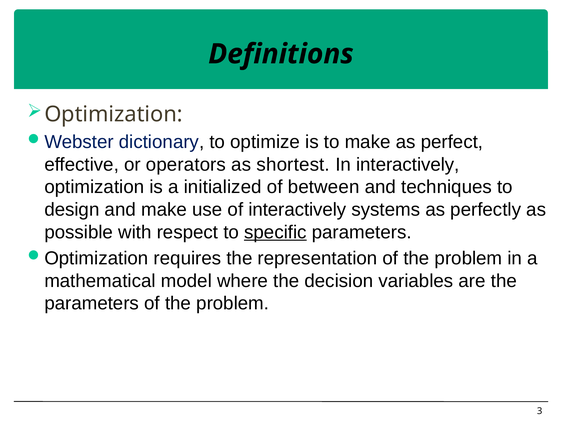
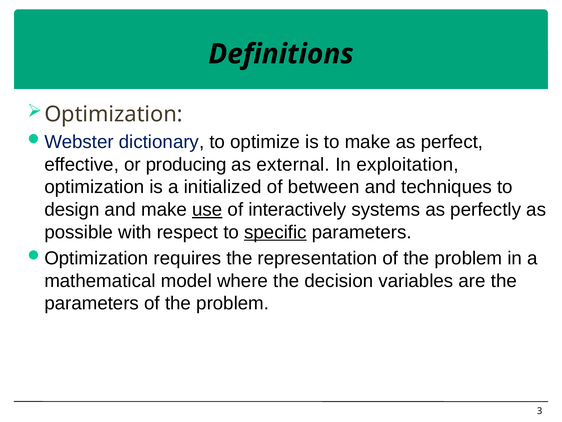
operators: operators -> producing (186, 164)
shortest: shortest -> external (293, 164)
In interactively: interactively -> exploitation (408, 164)
use underline: none -> present (207, 209)
